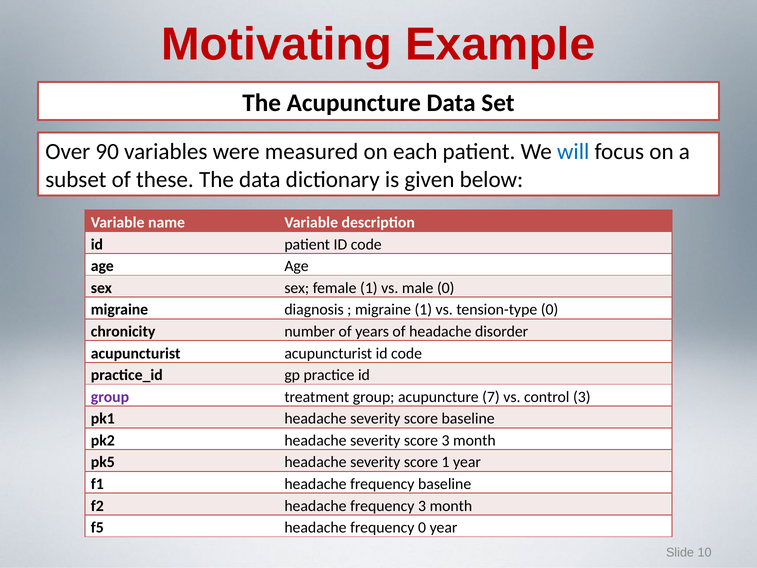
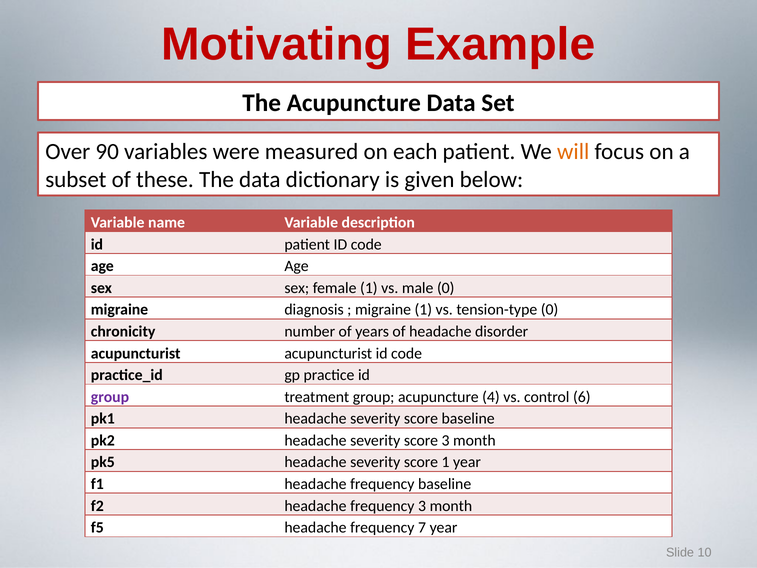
will colour: blue -> orange (573, 152)
7: 7 -> 4 (491, 397)
control 3: 3 -> 6 (582, 397)
frequency 0: 0 -> 7 (422, 527)
